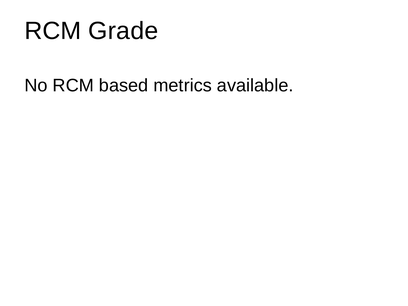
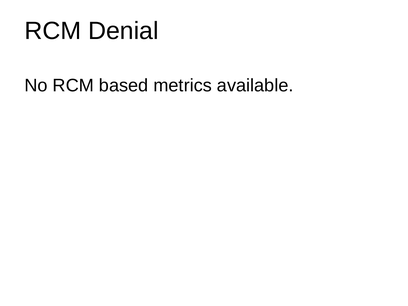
Grade: Grade -> Denial (123, 31)
